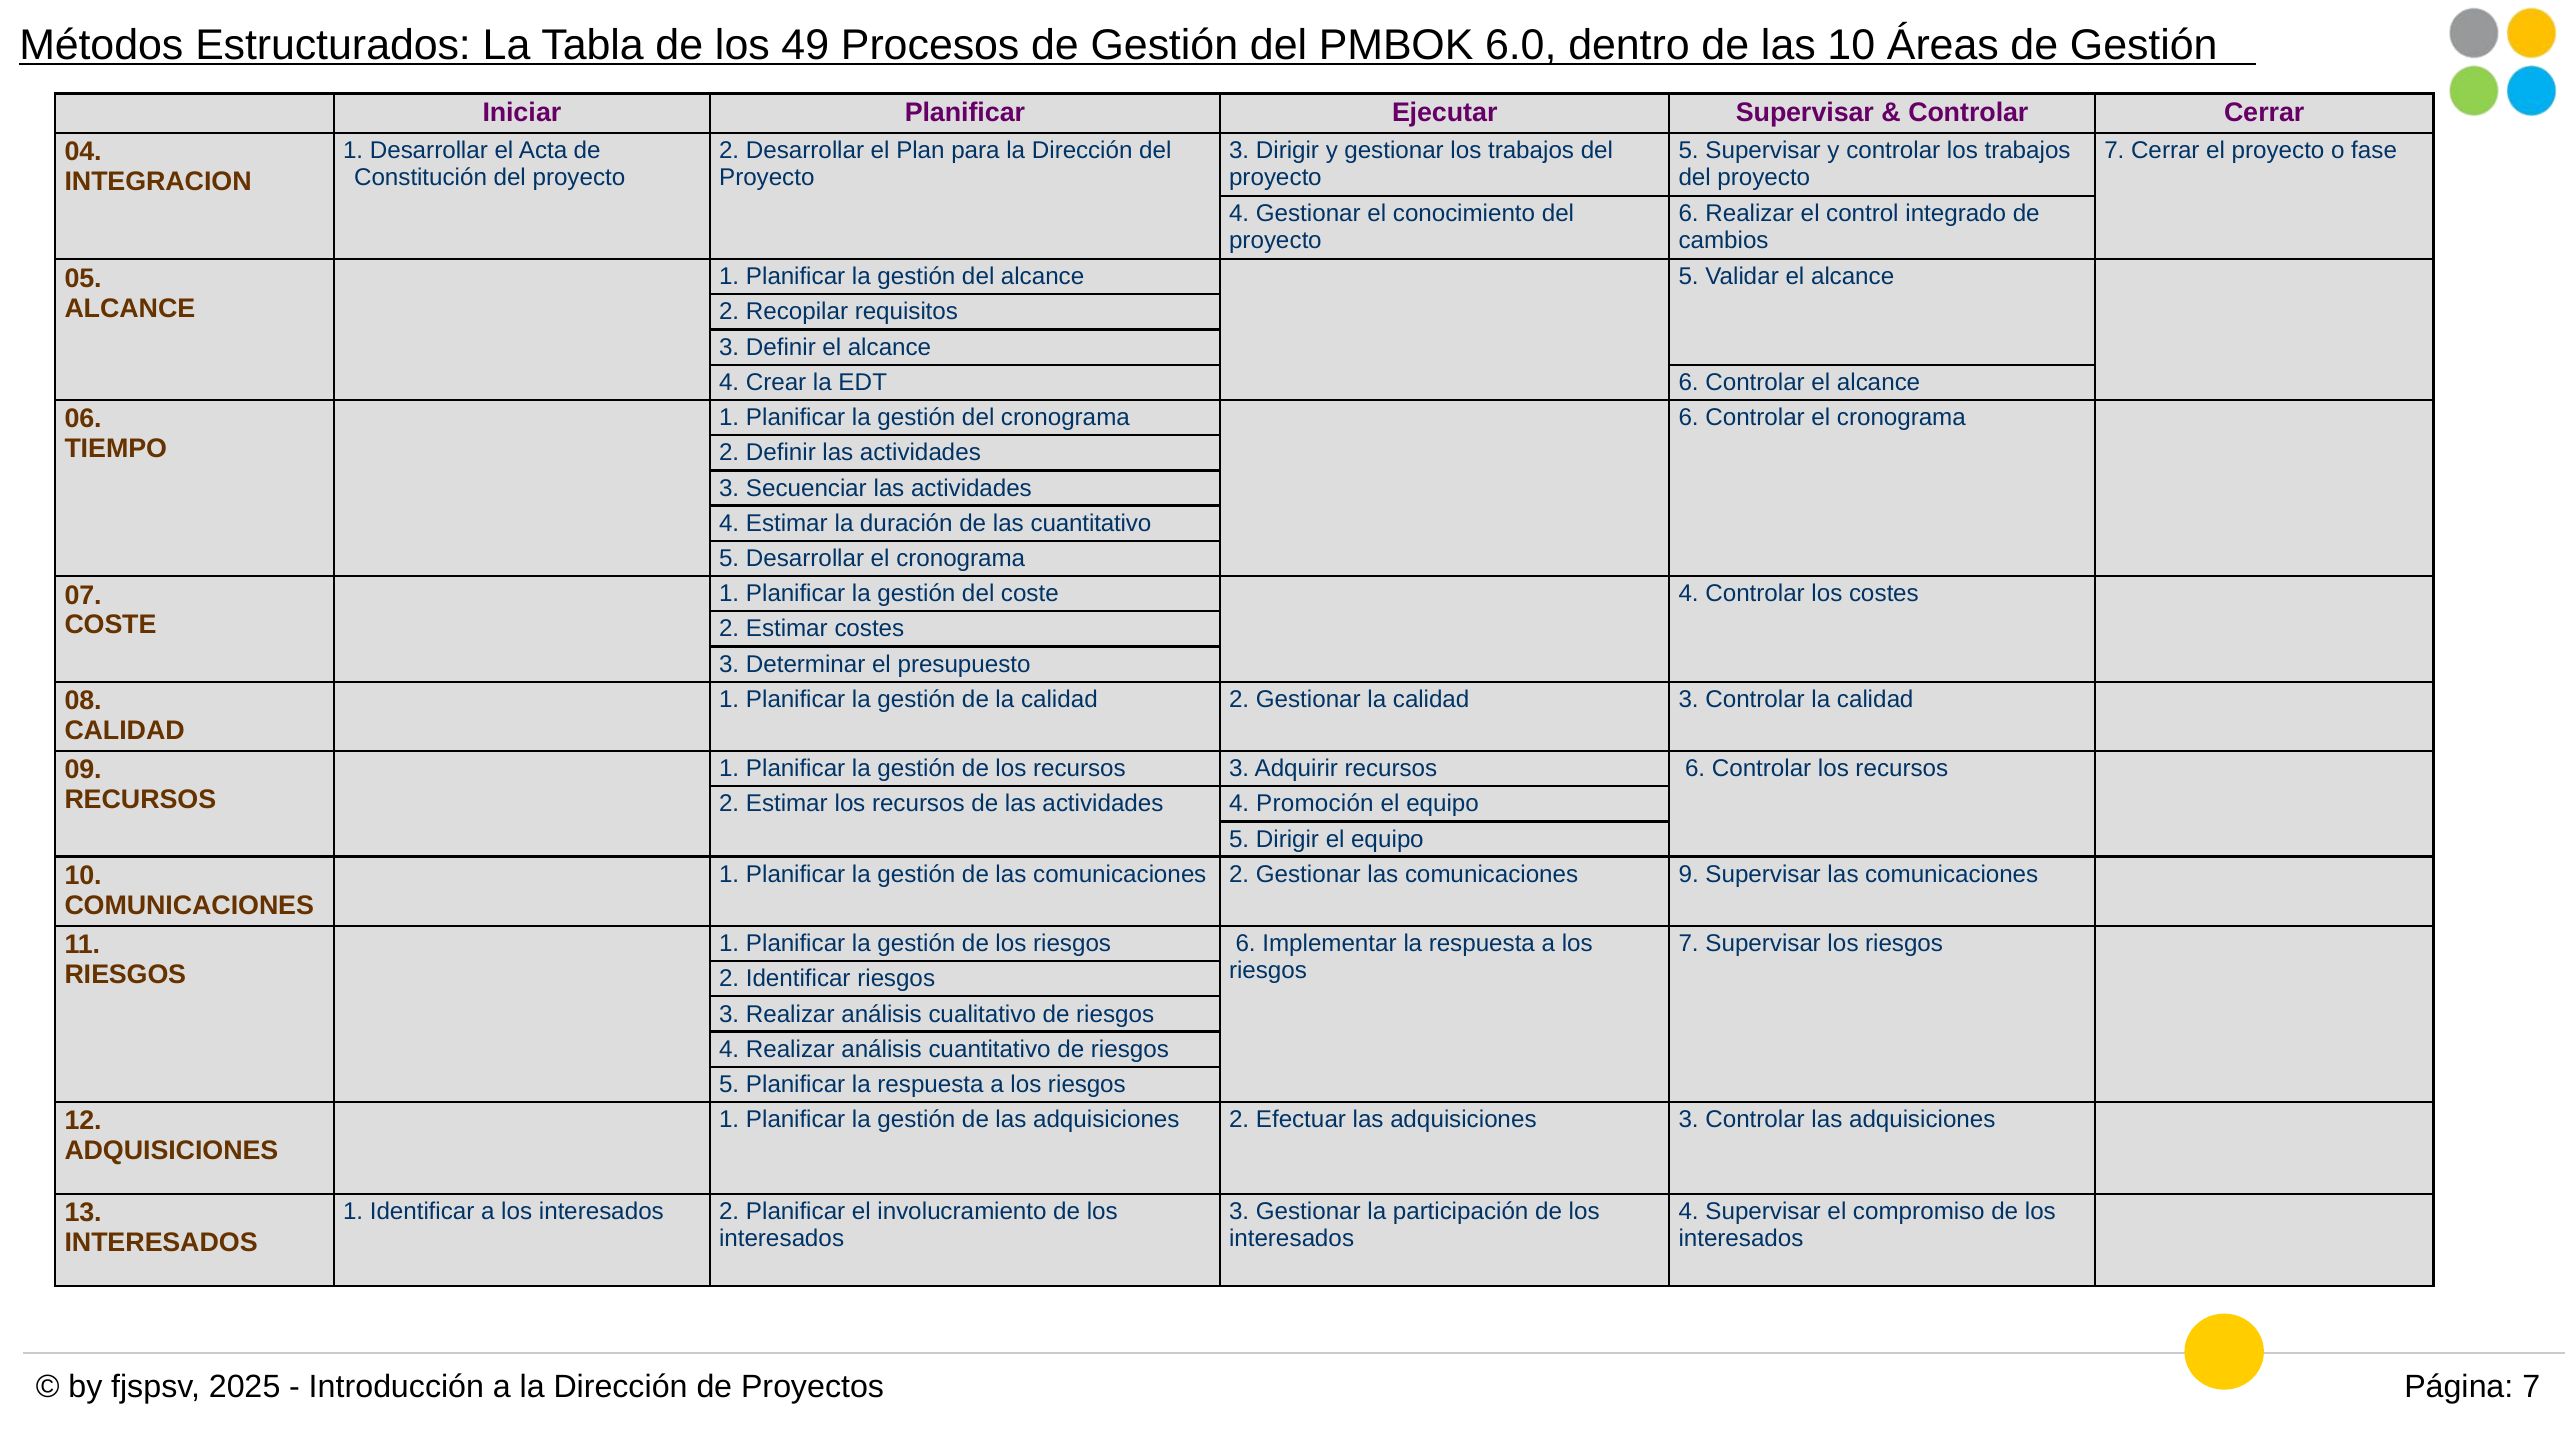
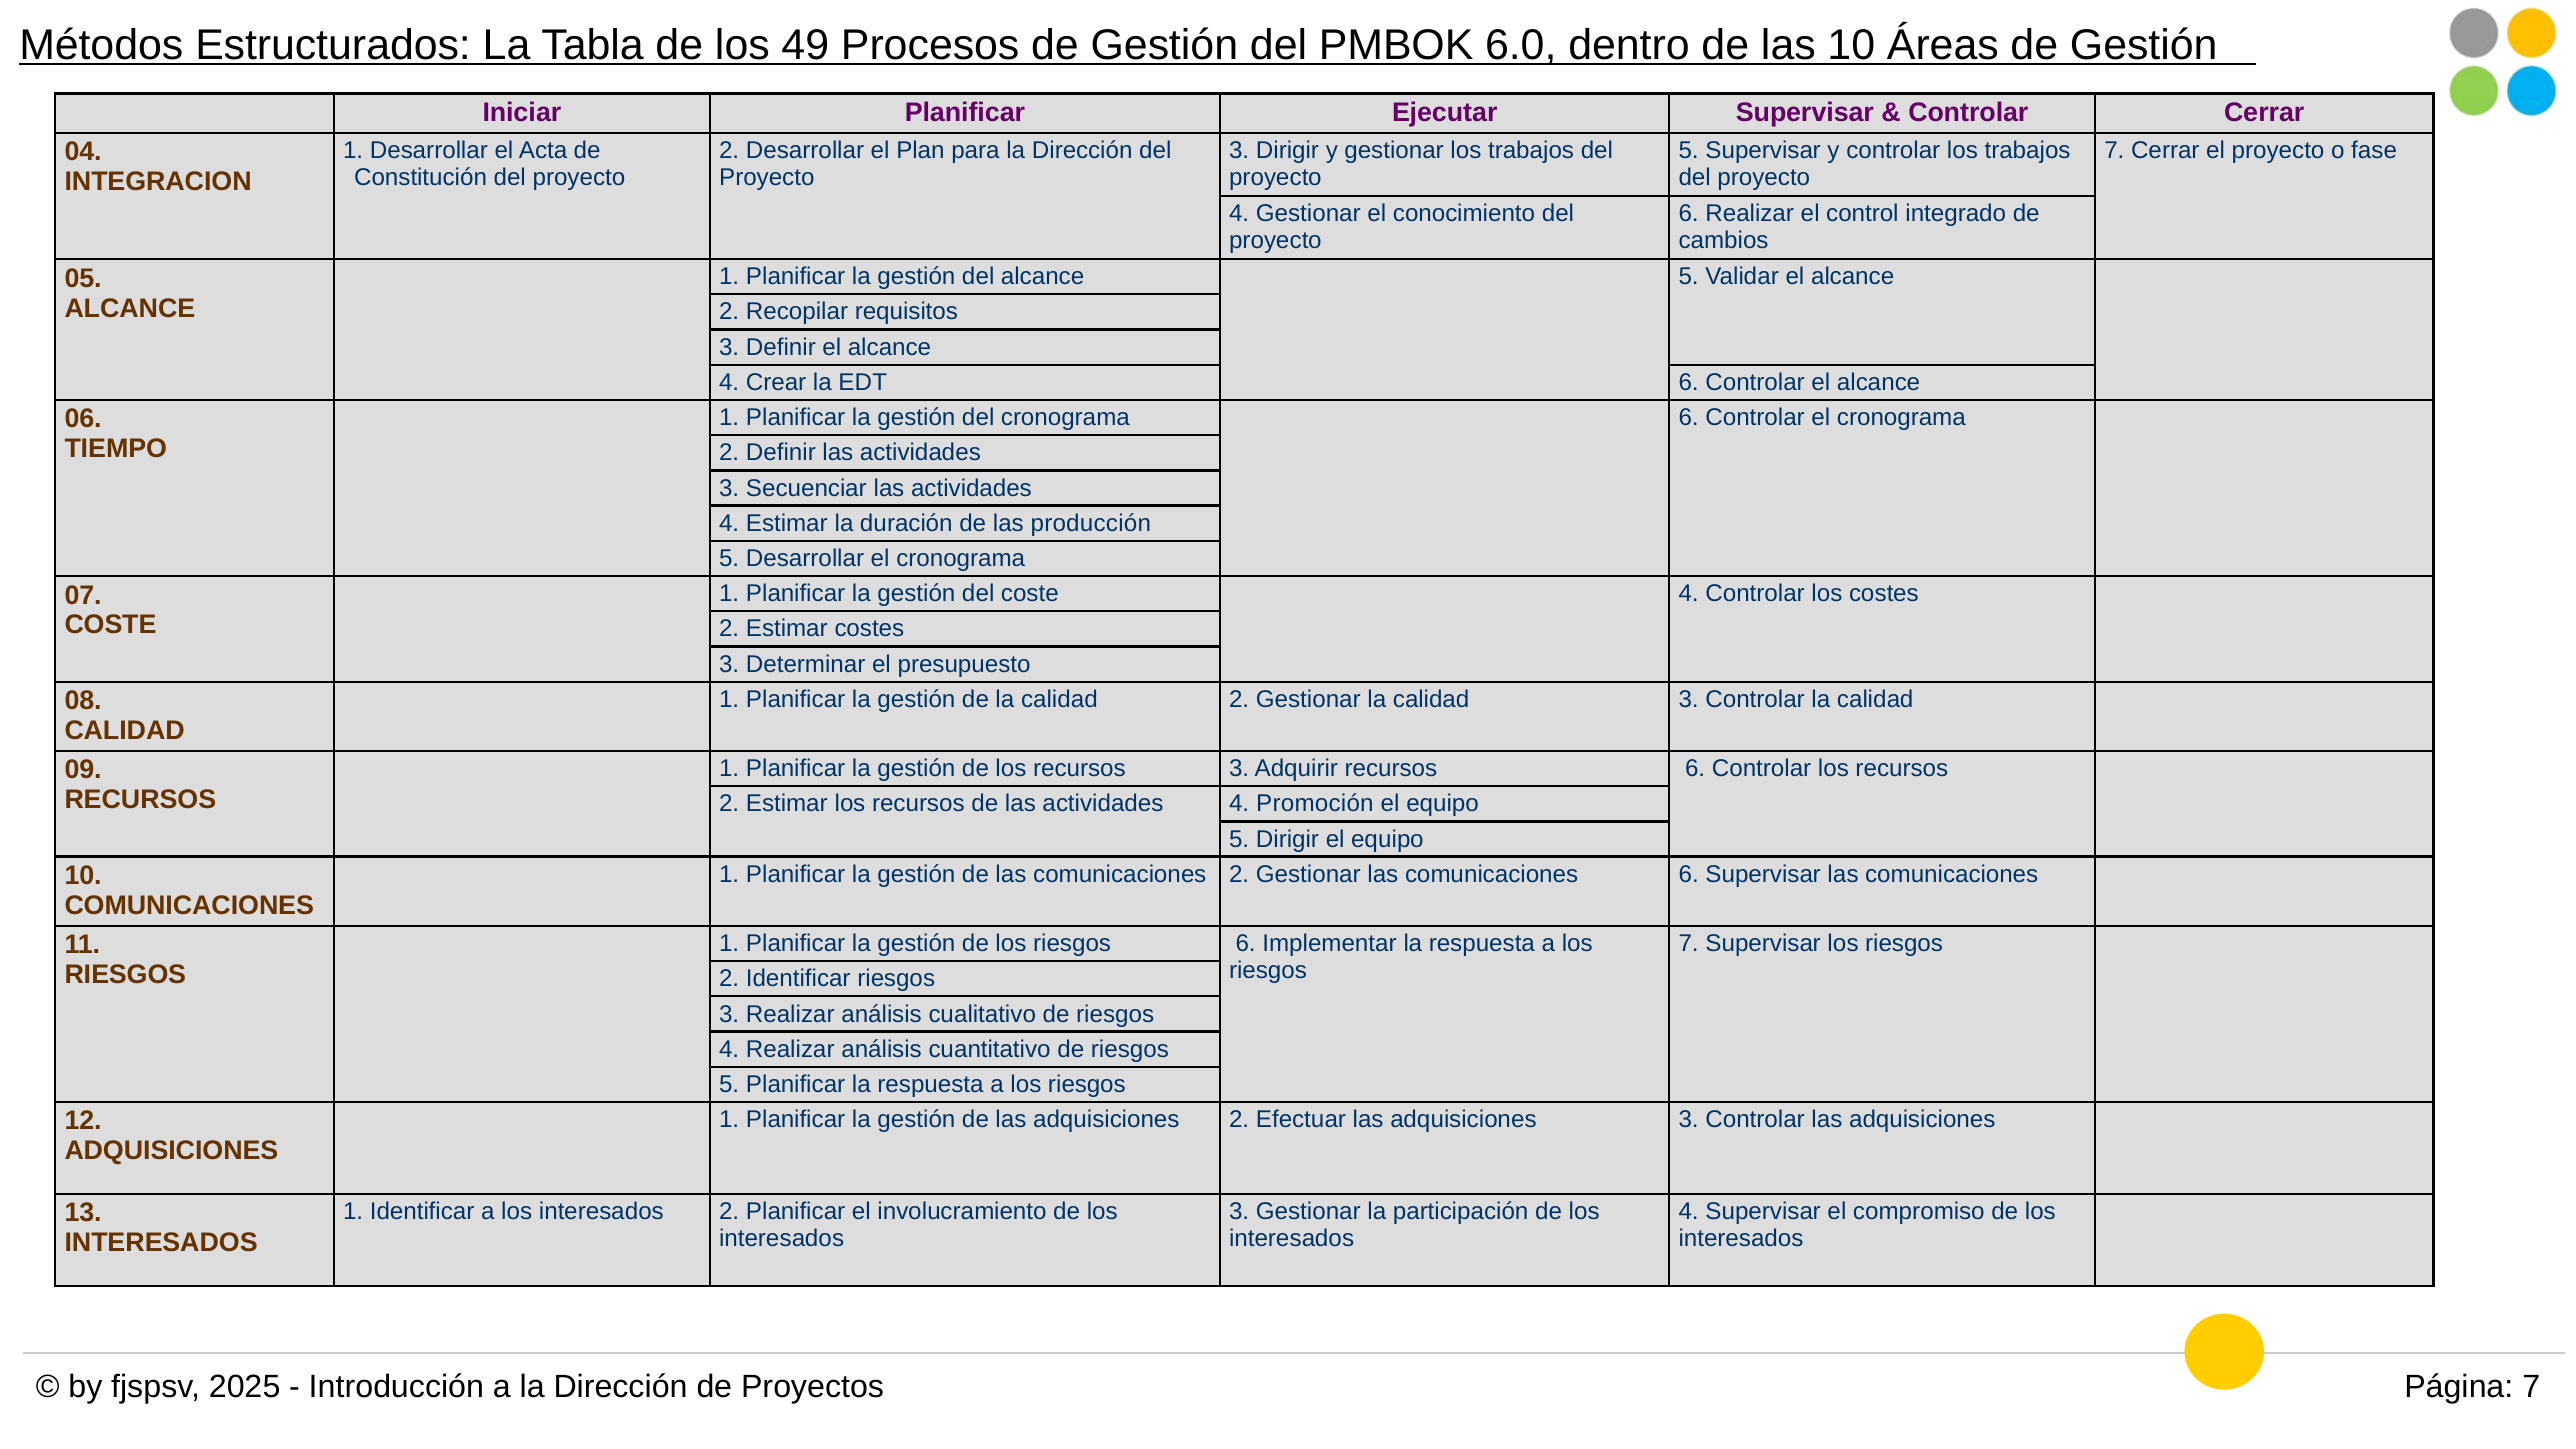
las cuantitativo: cuantitativo -> producción (1091, 523)
comunicaciones 9: 9 -> 6 (1689, 874)
